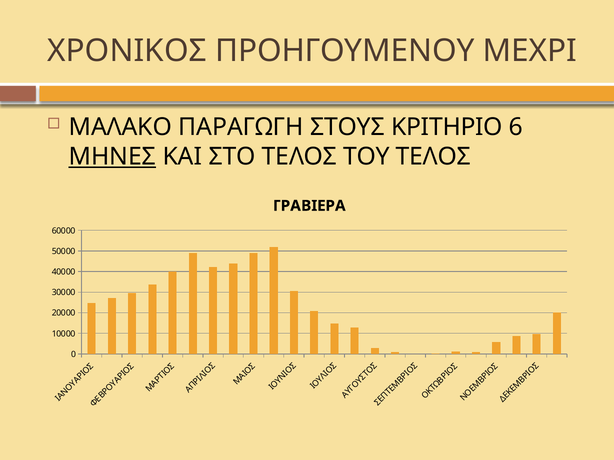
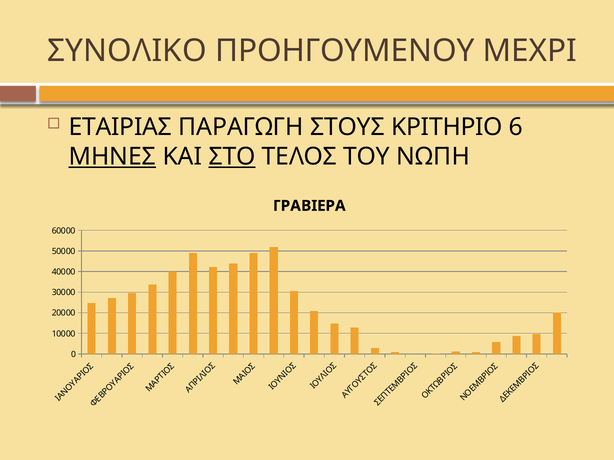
ΧΡΟΝΙΚΟΣ: ΧΡΟΝΙΚΟΣ -> ΣΥΝΟΛΙΚΟ (127, 51)
ΜΑΛΑΚΟ: ΜΑΛΑΚΟ -> ΕΤΑΙΡΙΑΣ (120, 127)
ΣΤΟ underline: none -> present (232, 157)
ΤΟΥ ΤΕΛΟΣ: ΤΕΛΟΣ -> ΝΩΠΗ (433, 157)
